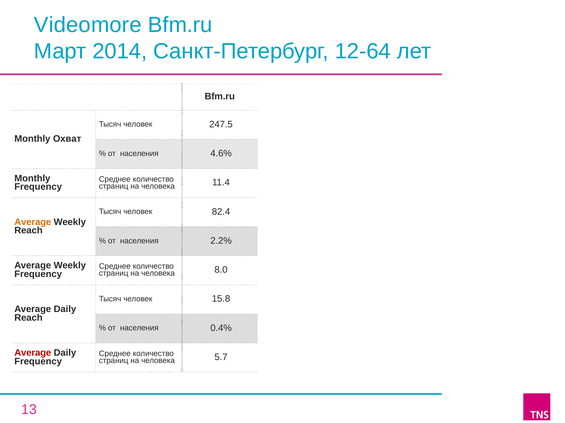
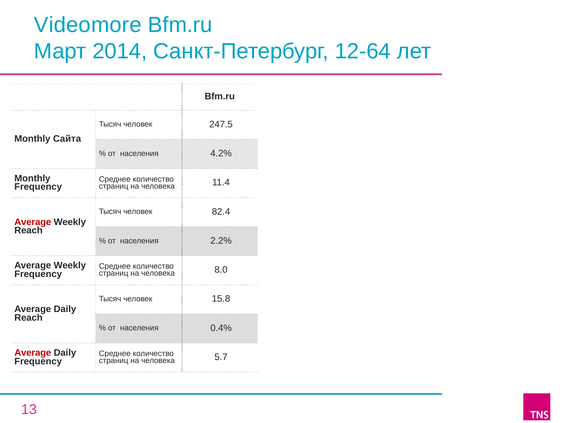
Охват: Охват -> Сайта (67, 139)
4.6%: 4.6% -> 4.2% (221, 154)
Average colour: orange -> red (33, 222)
